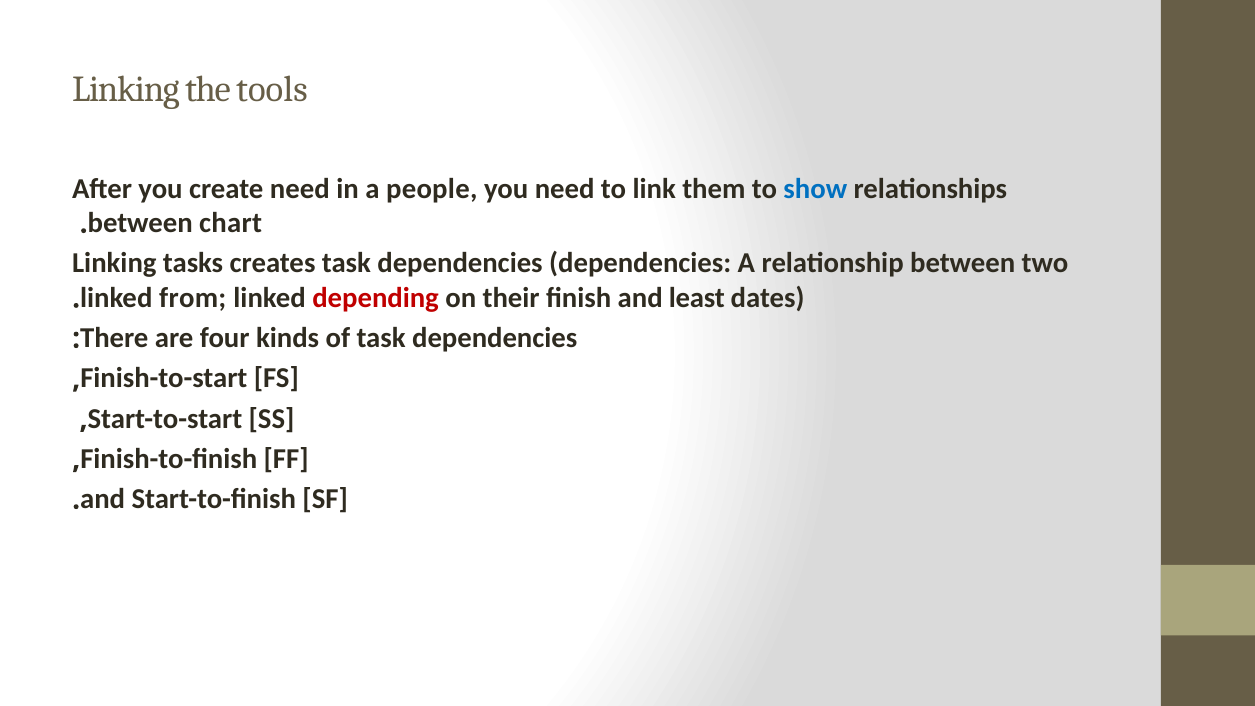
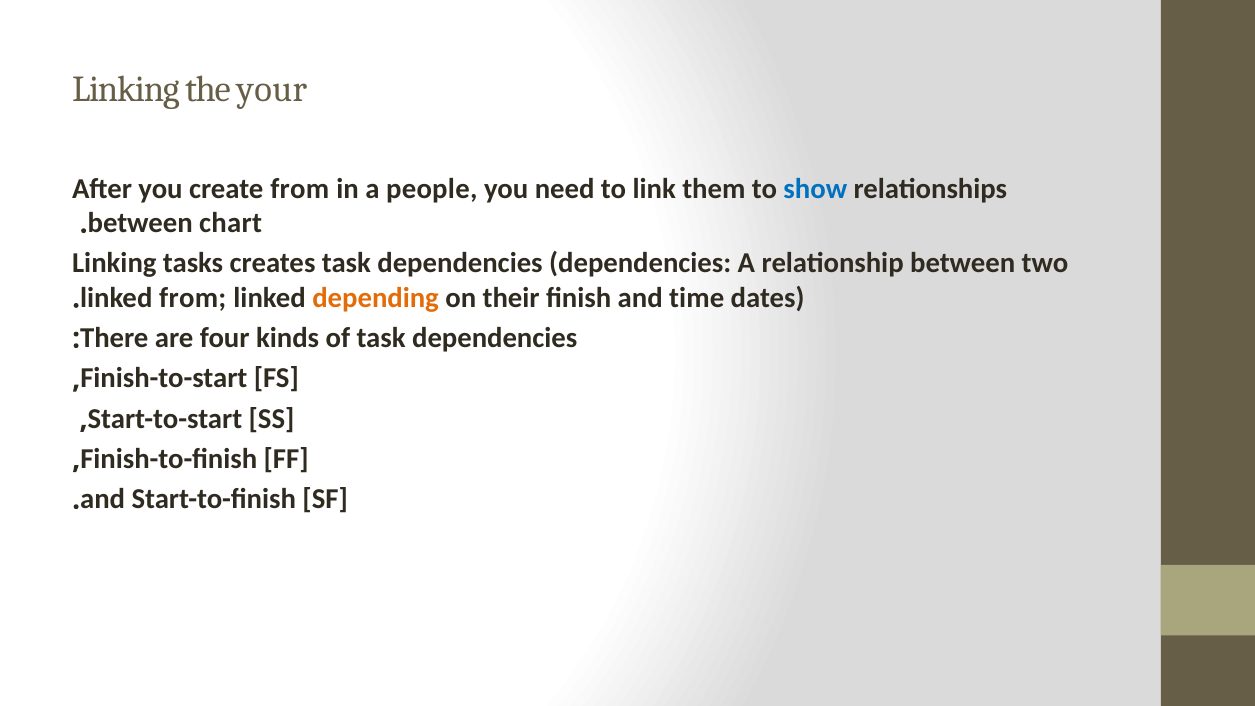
tools: tools -> your (272, 90)
create need: need -> from (300, 189)
depending colour: red -> orange (376, 298)
least: least -> time (697, 298)
